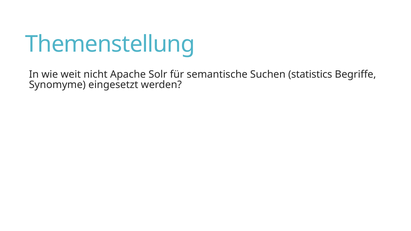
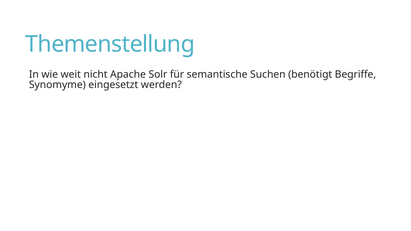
statistics: statistics -> benötigt (310, 74)
